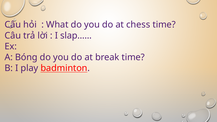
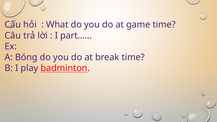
chess: chess -> game (138, 25)
slap……: slap…… -> part…… (76, 36)
